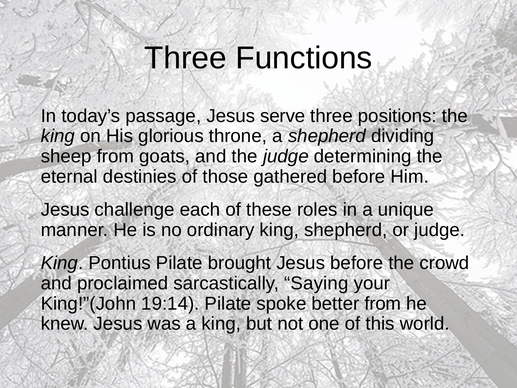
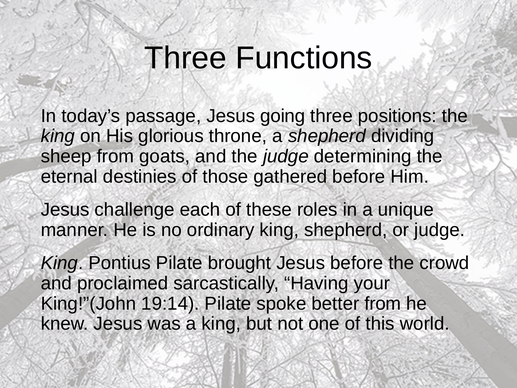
serve: serve -> going (283, 116)
Saying: Saying -> Having (316, 283)
